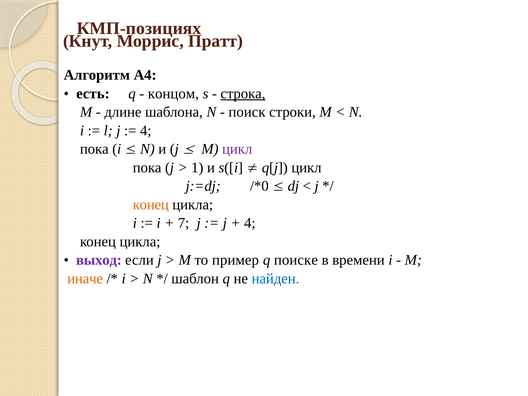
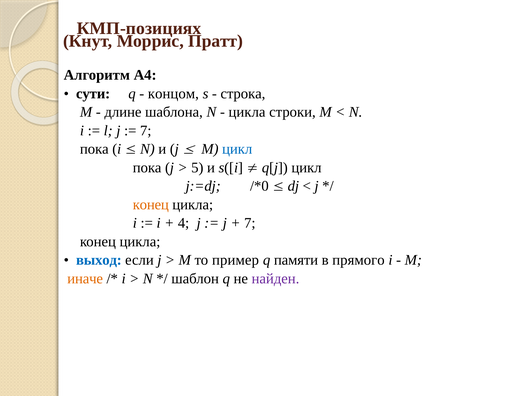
есть: есть -> сути (93, 94)
строка underline: present -> none (243, 94)
поиск: поиск -> цикла (247, 112)
4: 4 -> 7 (146, 131)
цикл colour: purple -> blue (237, 149)
1: 1 -> 5 (197, 168)
7: 7 -> 4 (184, 223)
4: 4 -> 7 (250, 223)
выход colour: purple -> blue (99, 260)
поиске: поиске -> памяти (296, 260)
времени: времени -> прямого (358, 260)
найден colour: blue -> purple (275, 279)
